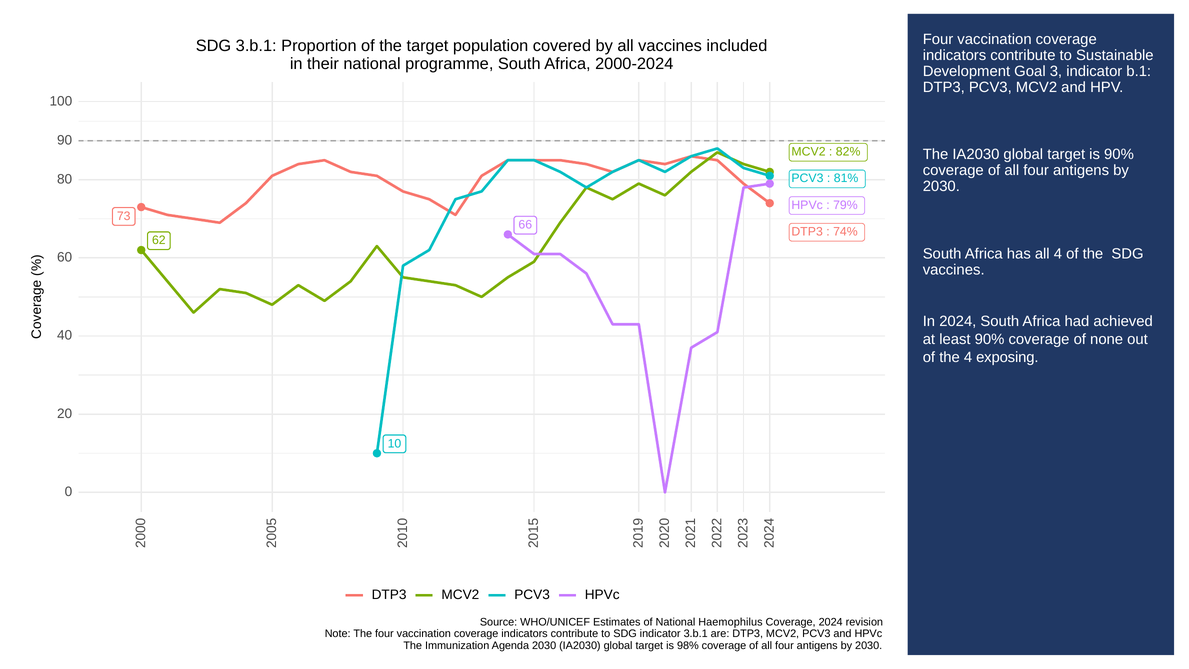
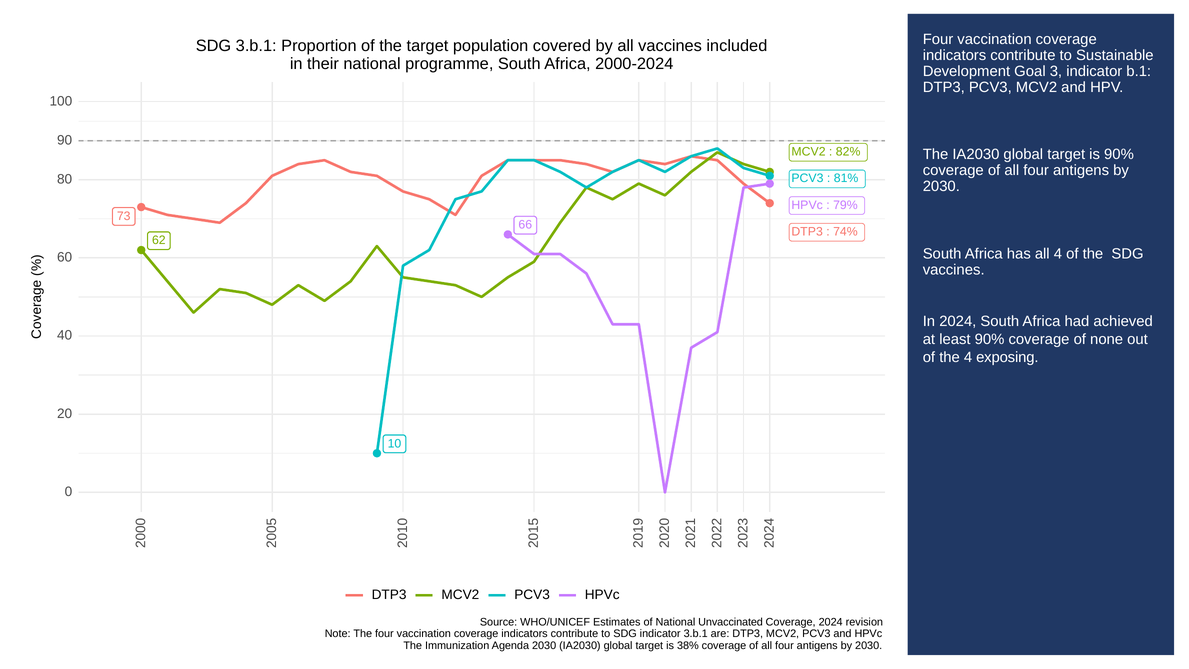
Haemophilus: Haemophilus -> Unvaccinated (731, 622)
98%: 98% -> 38% (688, 645)
